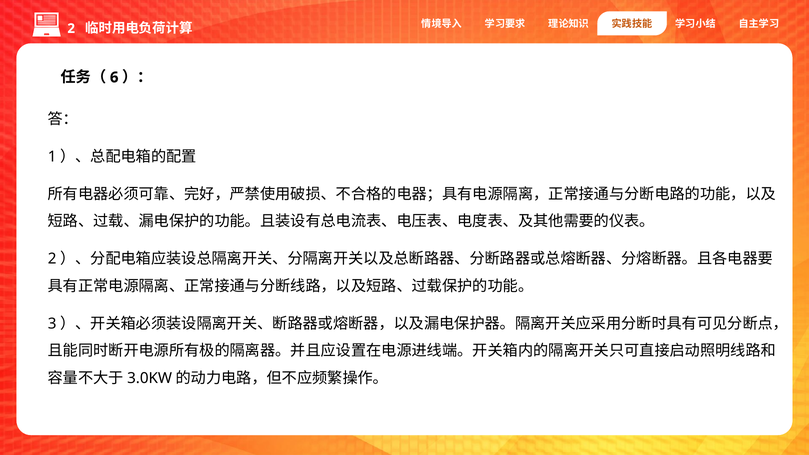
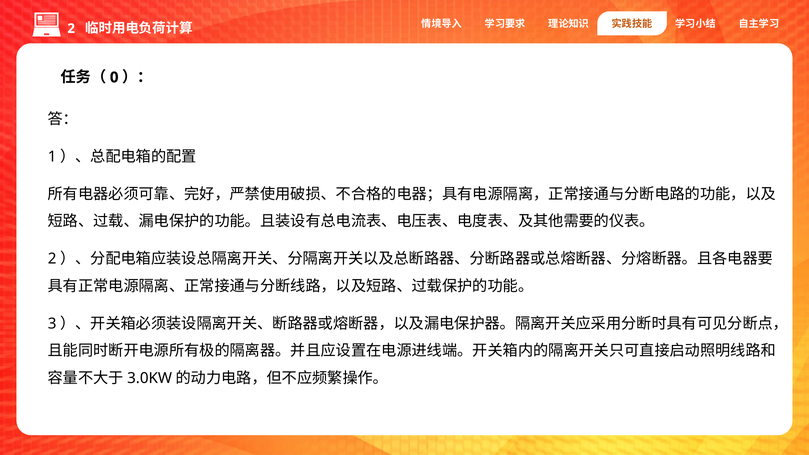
6: 6 -> 0 (114, 77)
